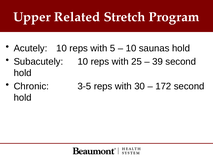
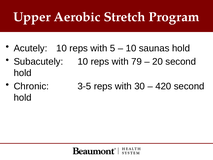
Related: Related -> Aerobic (77, 17)
25: 25 -> 79 (137, 61)
39: 39 -> 20 (158, 61)
172: 172 -> 420 (163, 86)
